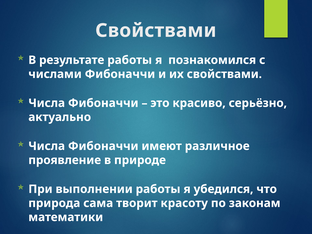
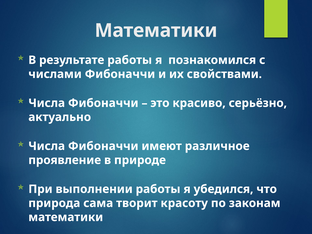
Свойствами: Свойствами -> Математики (156, 31)
